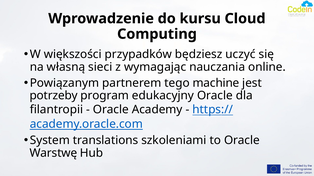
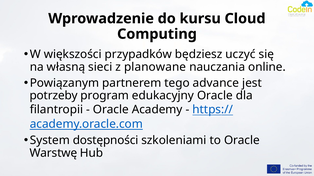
wymagając: wymagając -> planowane (155, 67)
machine: machine -> advance (216, 83)
translations: translations -> dostępności (106, 141)
